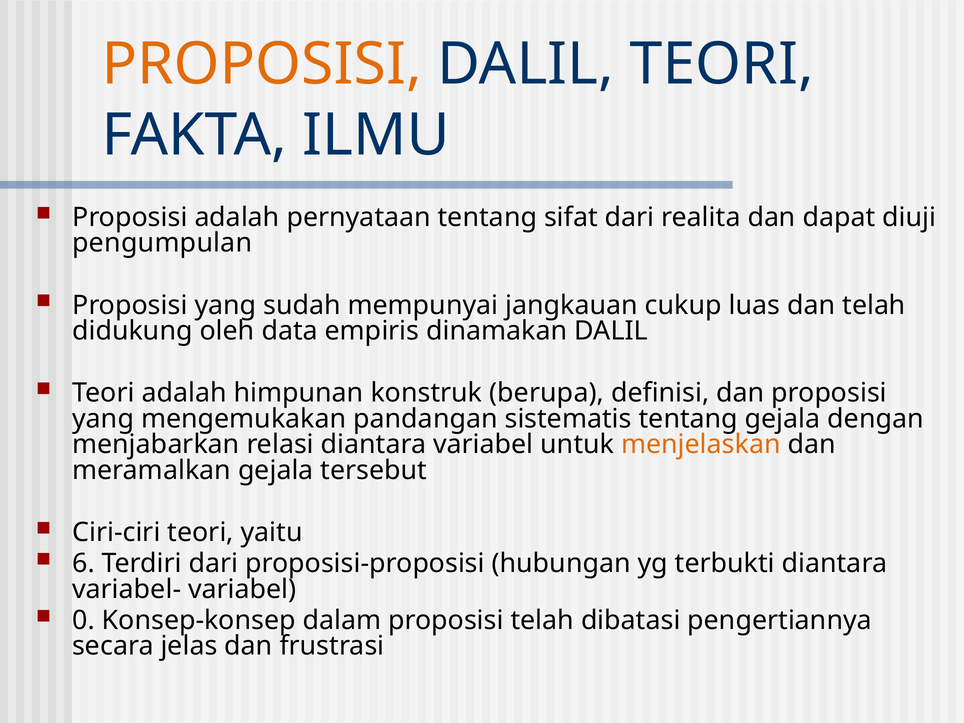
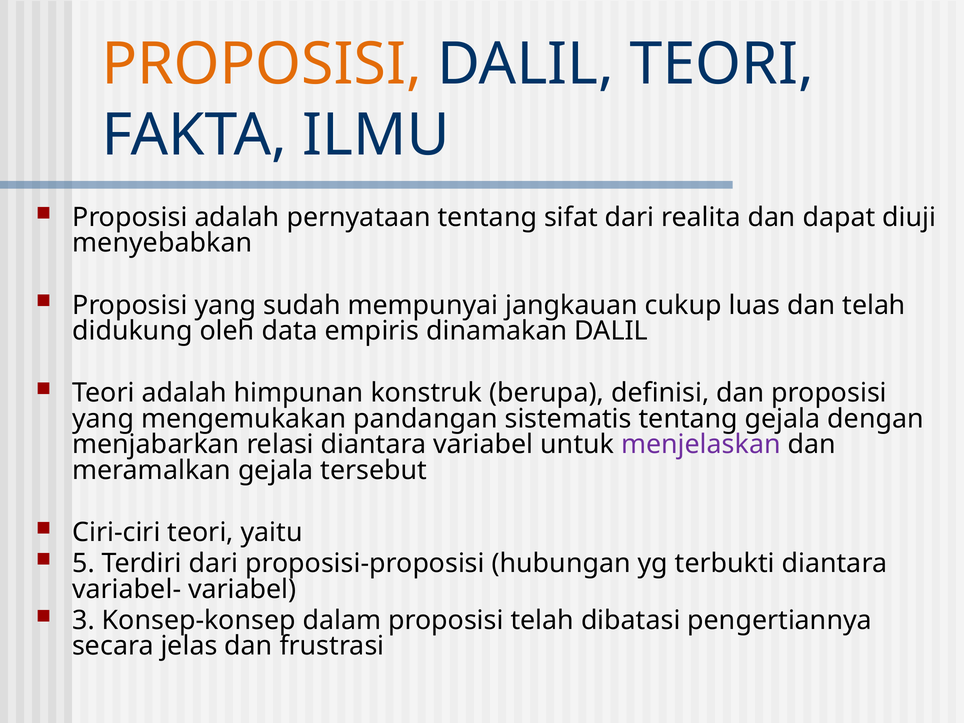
pengumpulan: pengumpulan -> menyebabkan (162, 243)
menjelaskan colour: orange -> purple (701, 445)
6: 6 -> 5 (84, 564)
0: 0 -> 3 (84, 620)
